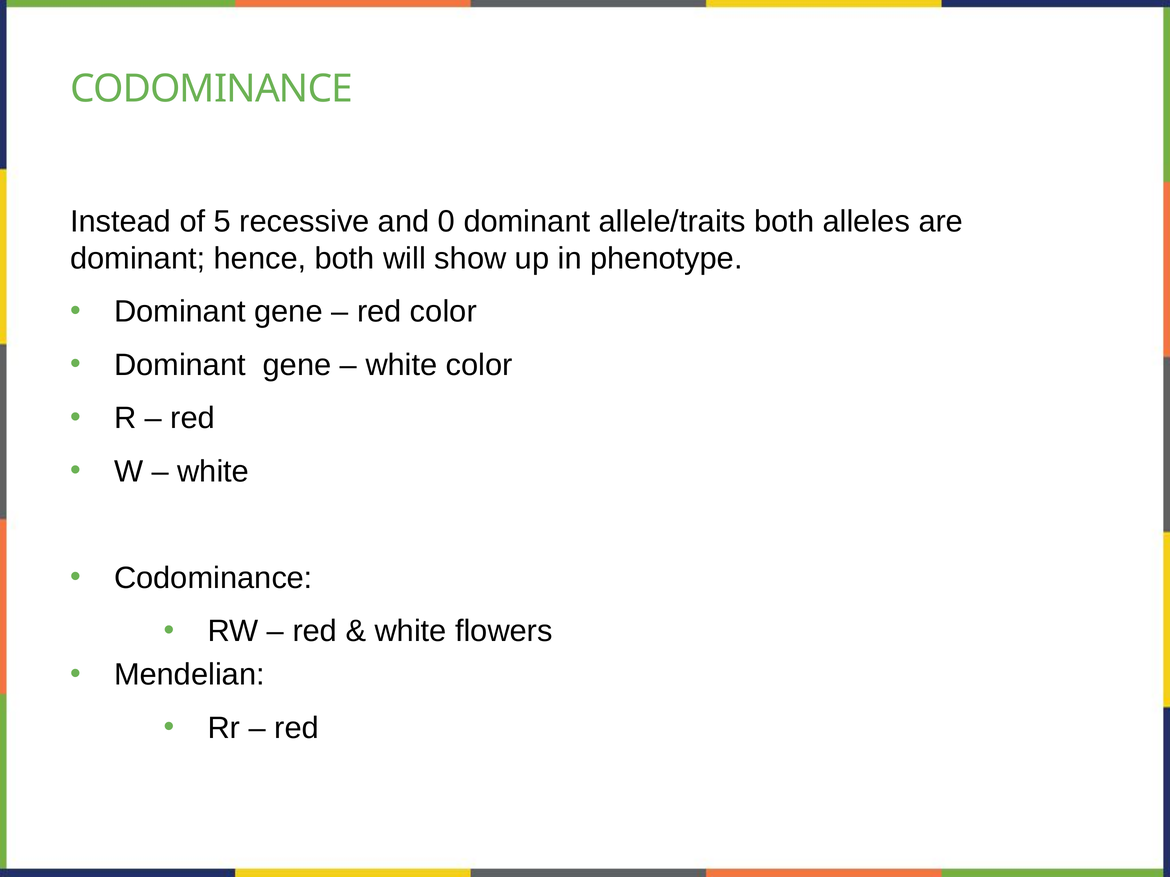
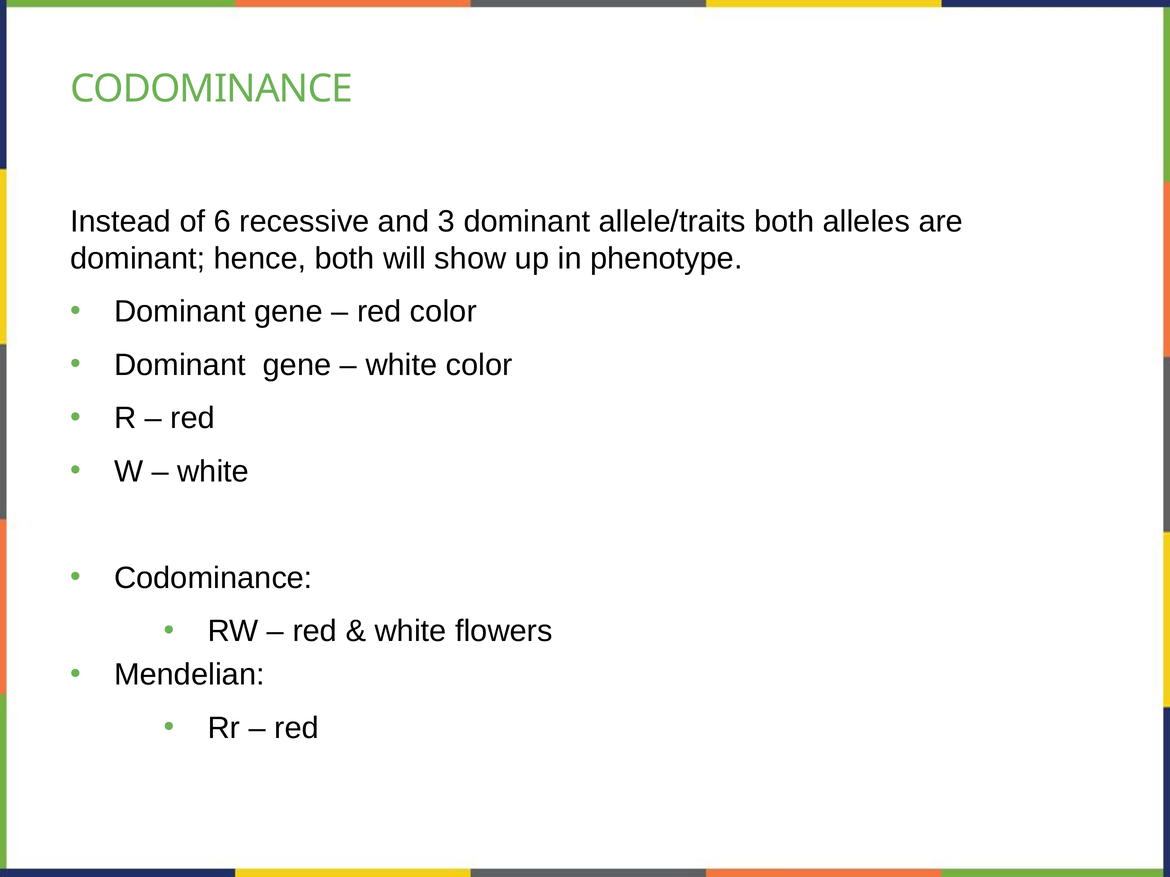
5: 5 -> 6 (222, 222)
0: 0 -> 3 (447, 222)
